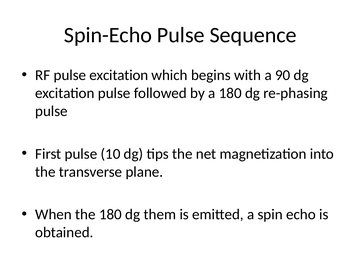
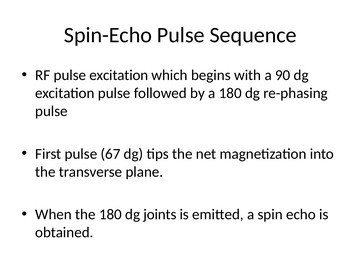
10: 10 -> 67 (111, 154)
them: them -> joints (160, 214)
